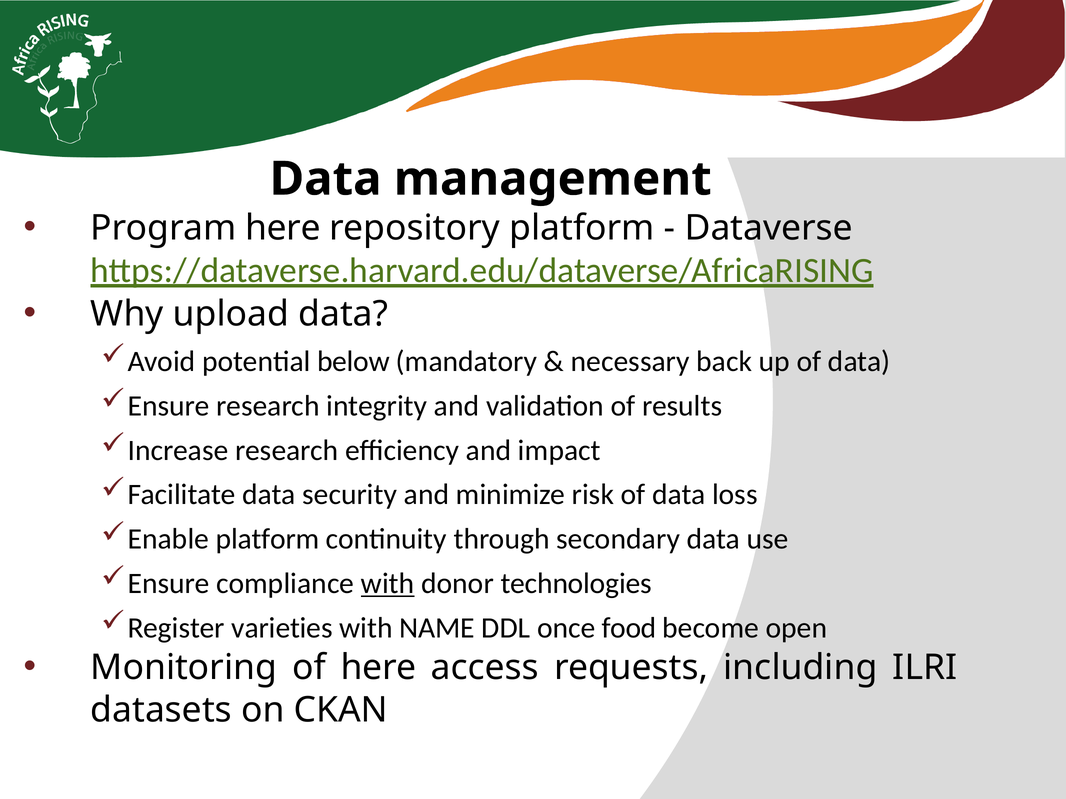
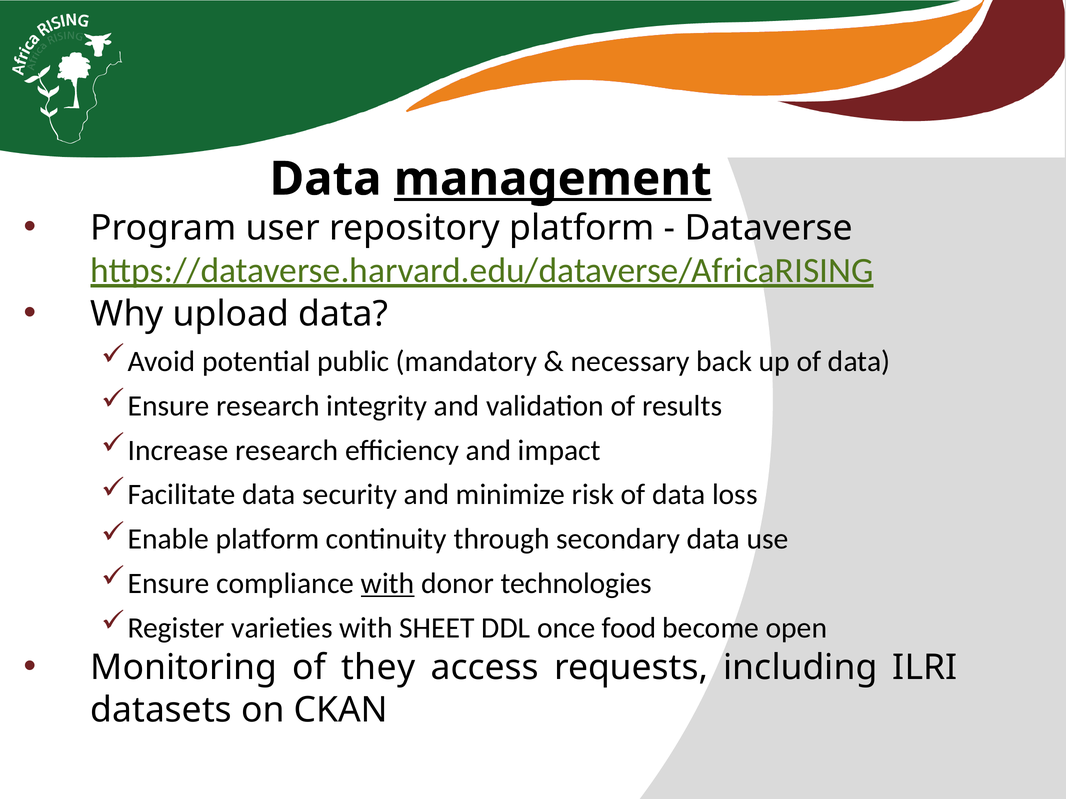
management underline: none -> present (553, 179)
Program here: here -> user (283, 228)
below: below -> public (353, 362)
NAME: NAME -> SHEET (437, 628)
of here: here -> they (378, 668)
